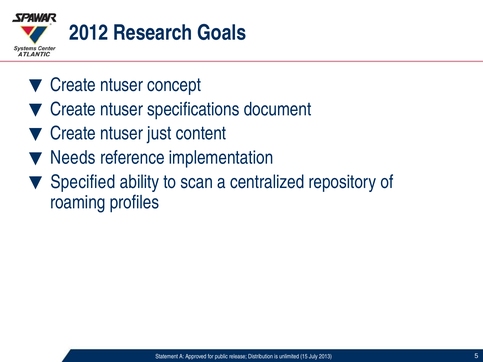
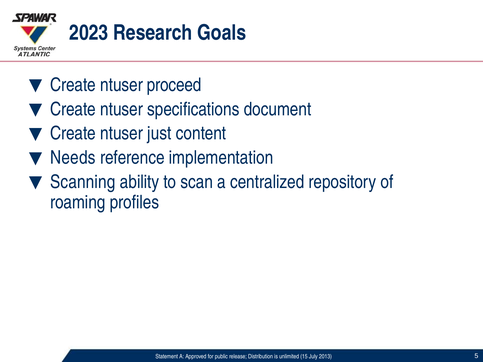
2012: 2012 -> 2023 (89, 33)
concept: concept -> proceed (174, 85)
Specified: Specified -> Scanning (83, 182)
